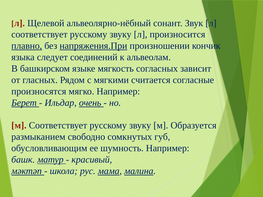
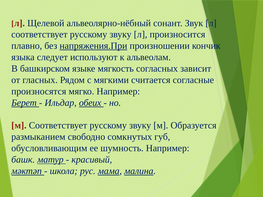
плавно underline: present -> none (27, 46)
соединений: соединений -> используют (94, 57)
очень: очень -> обеих (90, 103)
